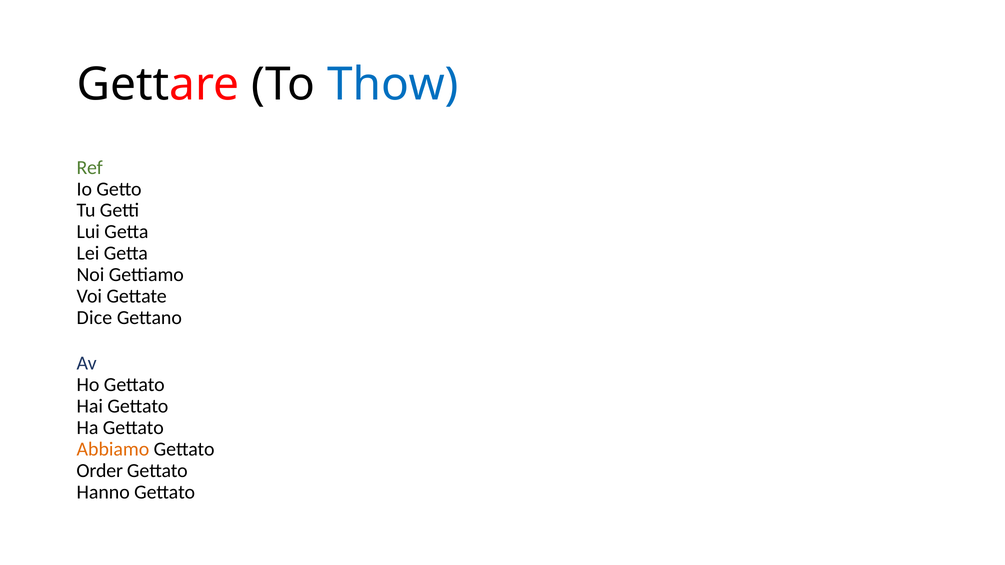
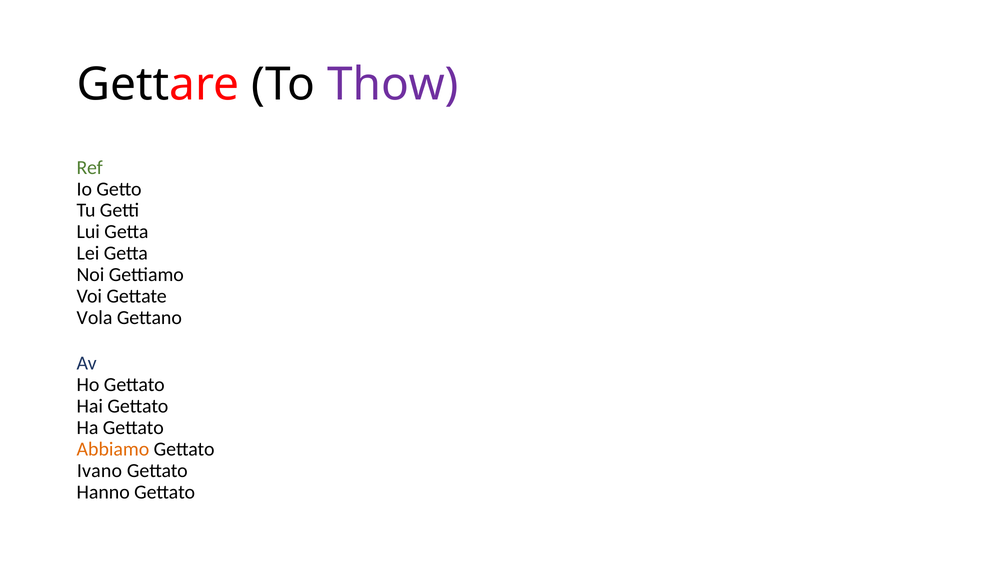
Thow colour: blue -> purple (393, 84)
Dice: Dice -> Vola (95, 318)
Order: Order -> Ivano (99, 471)
